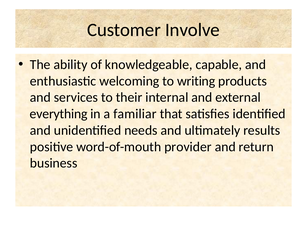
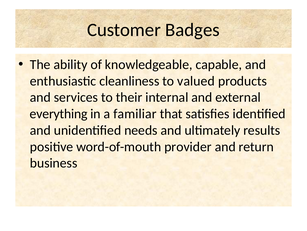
Involve: Involve -> Badges (192, 30)
welcoming: welcoming -> cleanliness (129, 81)
writing: writing -> valued (196, 81)
